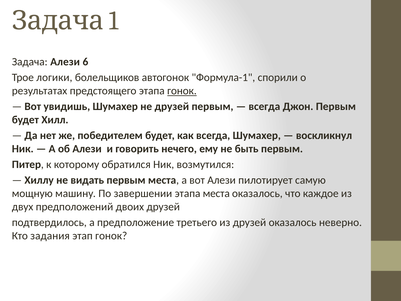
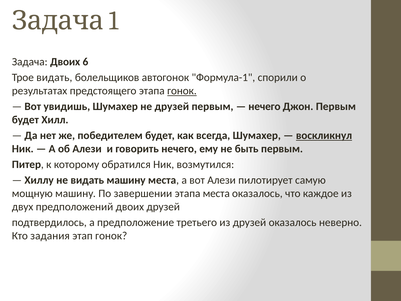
Задача Алези: Алези -> Двоих (65, 62)
Трое логики: логики -> видать (54, 77)
всегда: всегда -> нечего (264, 106)
воскликнул underline: none -> present (324, 135)
видать первым: первым -> машину (126, 180)
